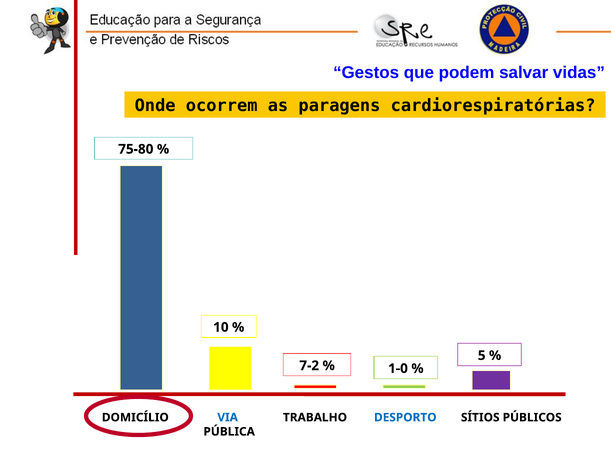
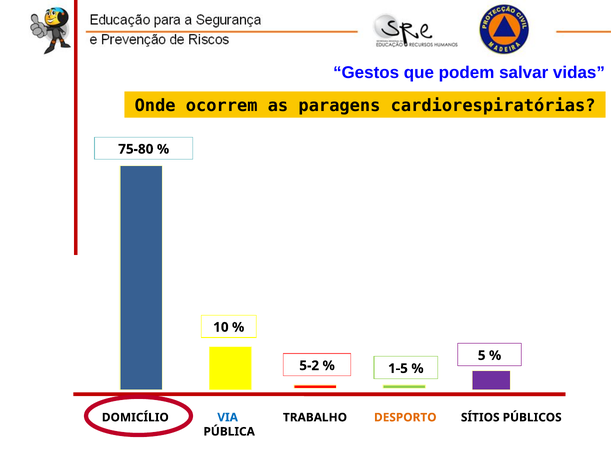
7-2: 7-2 -> 5-2 (309, 366)
1-0: 1-0 -> 1-5 (398, 369)
DESPORTO colour: blue -> orange (405, 418)
